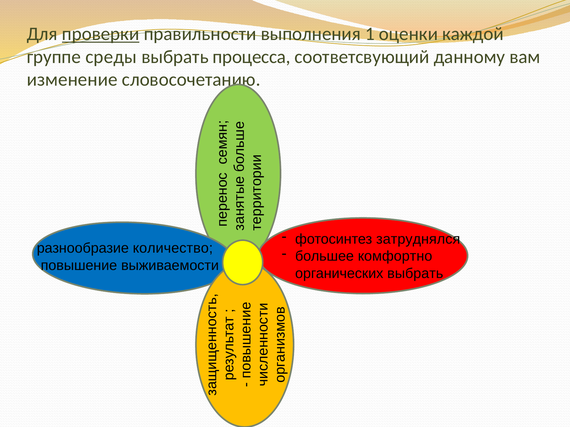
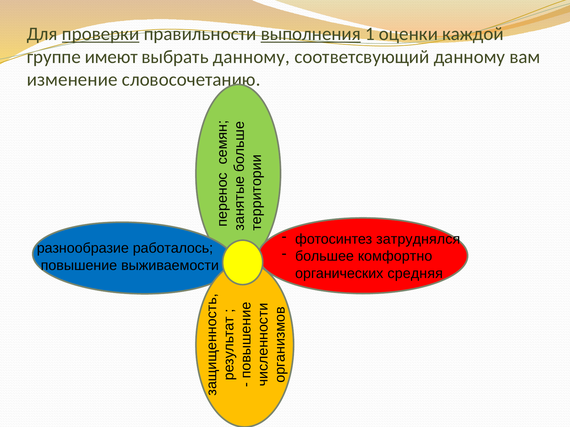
выполнения underline: none -> present (311, 34)
среды: среды -> имеют (111, 57)
выбрать процесса: процесса -> данному (251, 57)
количество: количество -> работалось (173, 249)
органических выбрать: выбрать -> средняя (415, 274)
